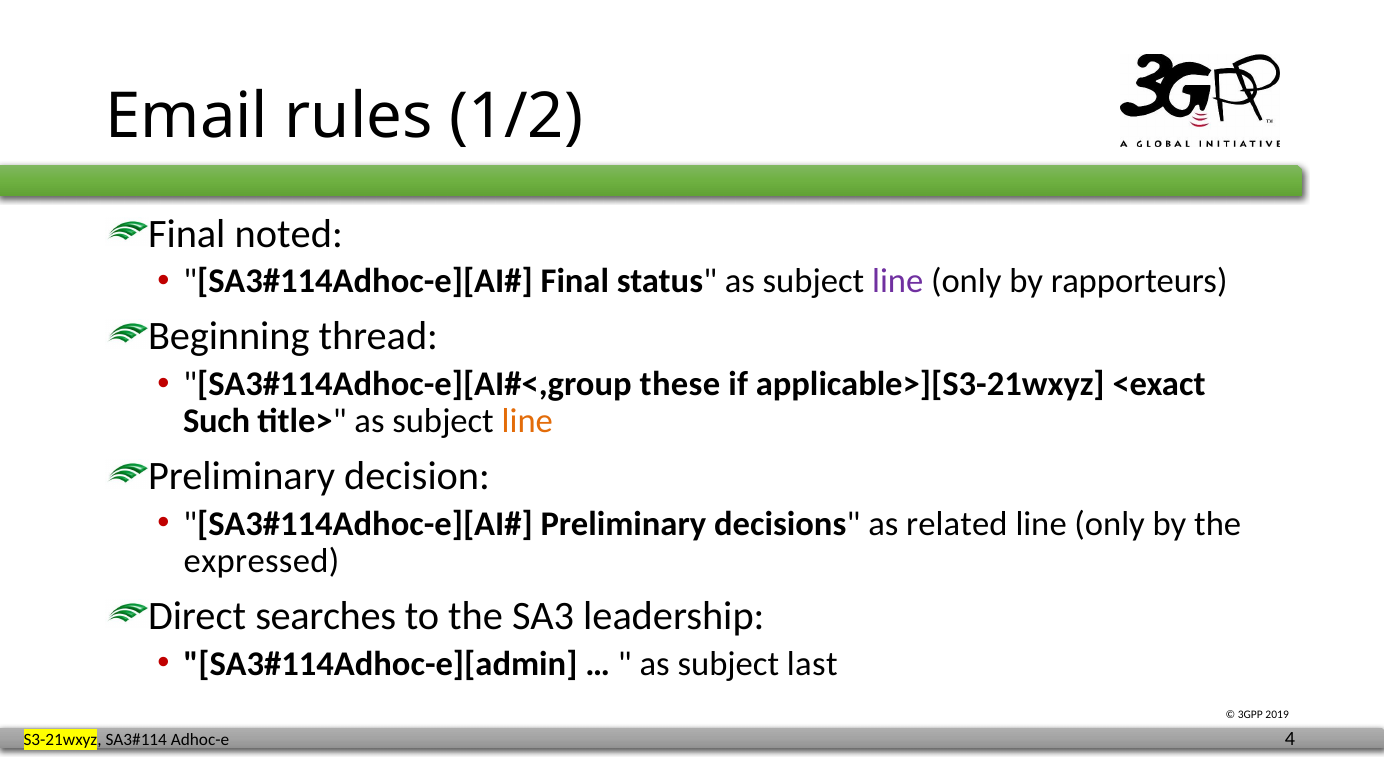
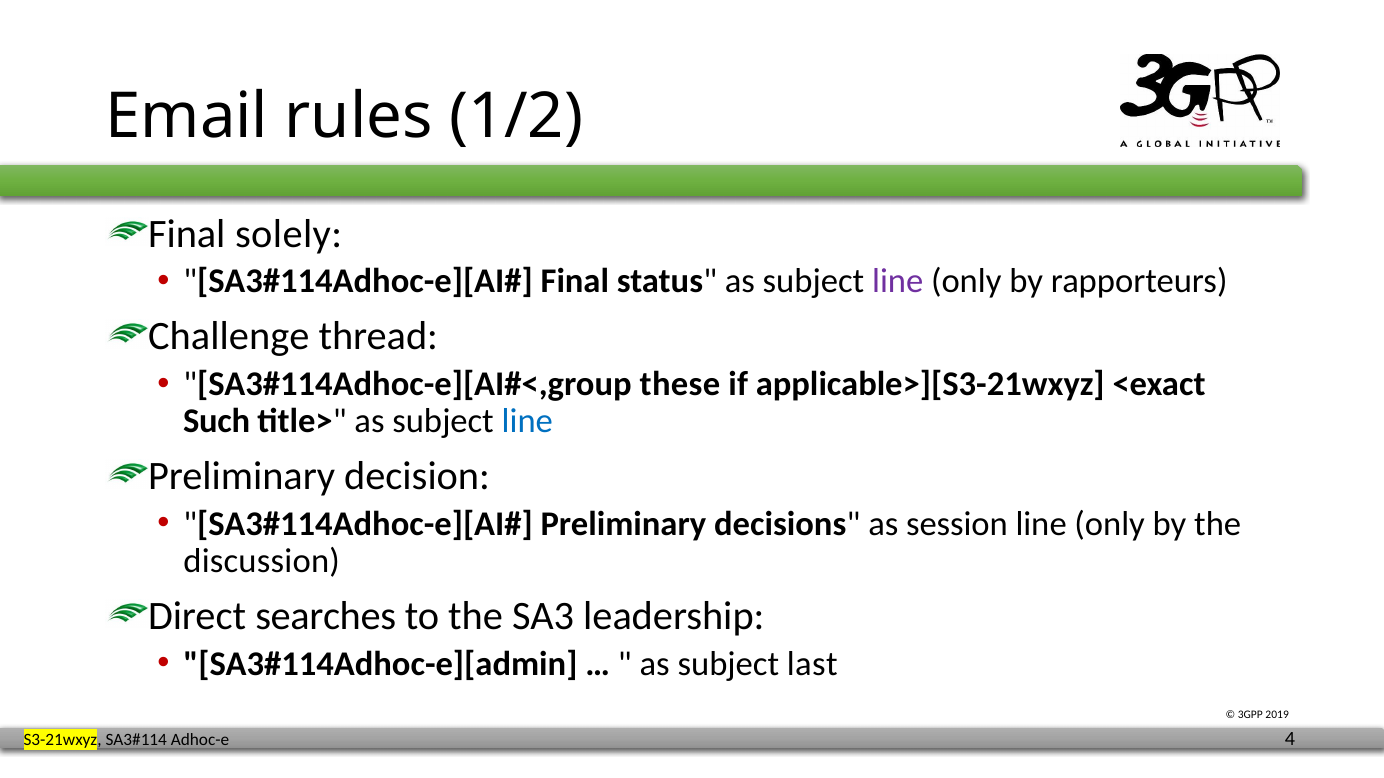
noted: noted -> solely (289, 234)
Beginning: Beginning -> Challenge (229, 337)
line colour: orange -> blue (527, 422)
related: related -> session (957, 524)
expressed: expressed -> discussion (262, 562)
